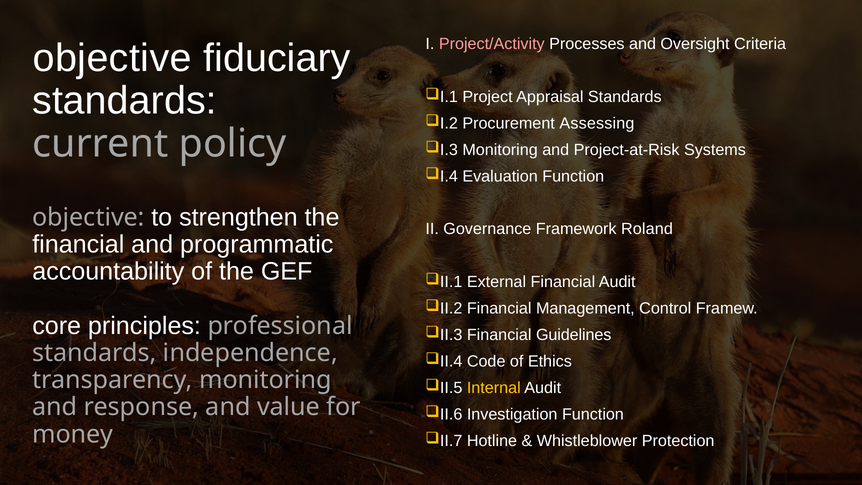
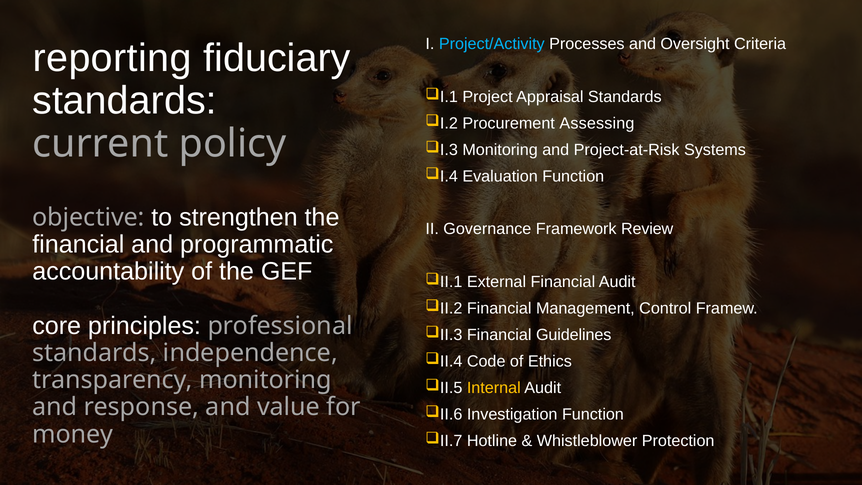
Project/Activity colour: pink -> light blue (492, 44)
objective: objective -> reporting (112, 58)
Roland: Roland -> Review (647, 229)
